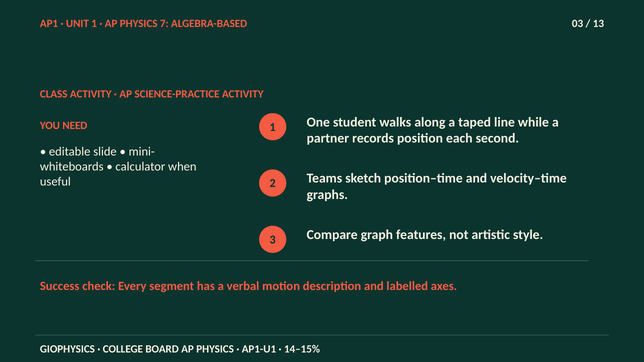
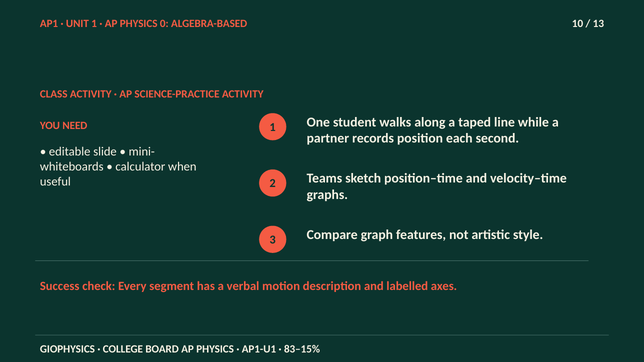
7: 7 -> 0 (164, 24)
03: 03 -> 10 (578, 24)
14–15%: 14–15% -> 83–15% (302, 349)
